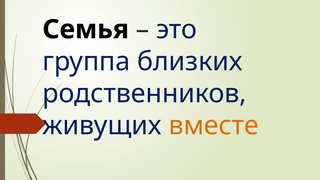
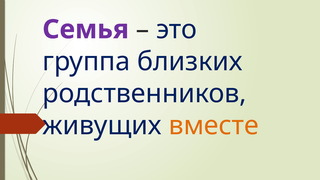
Семья colour: black -> purple (86, 29)
